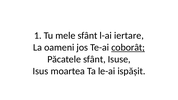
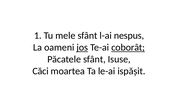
iertare: iertare -> nespus (129, 36)
jos underline: none -> present (82, 47)
Isus: Isus -> Căci (41, 71)
